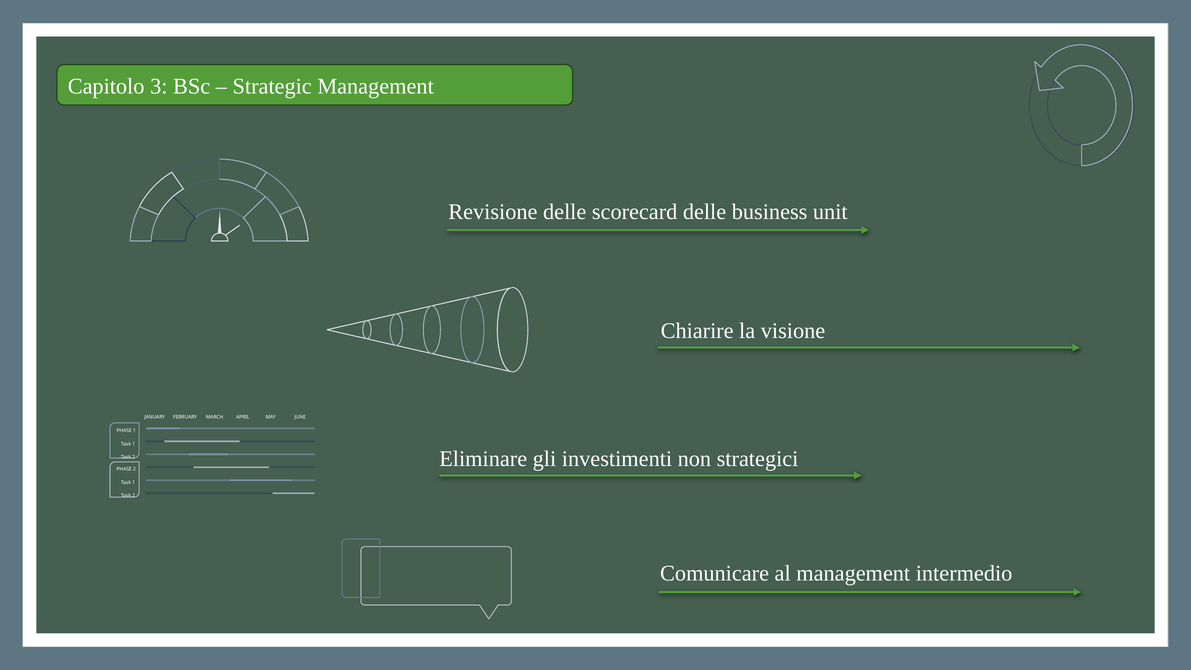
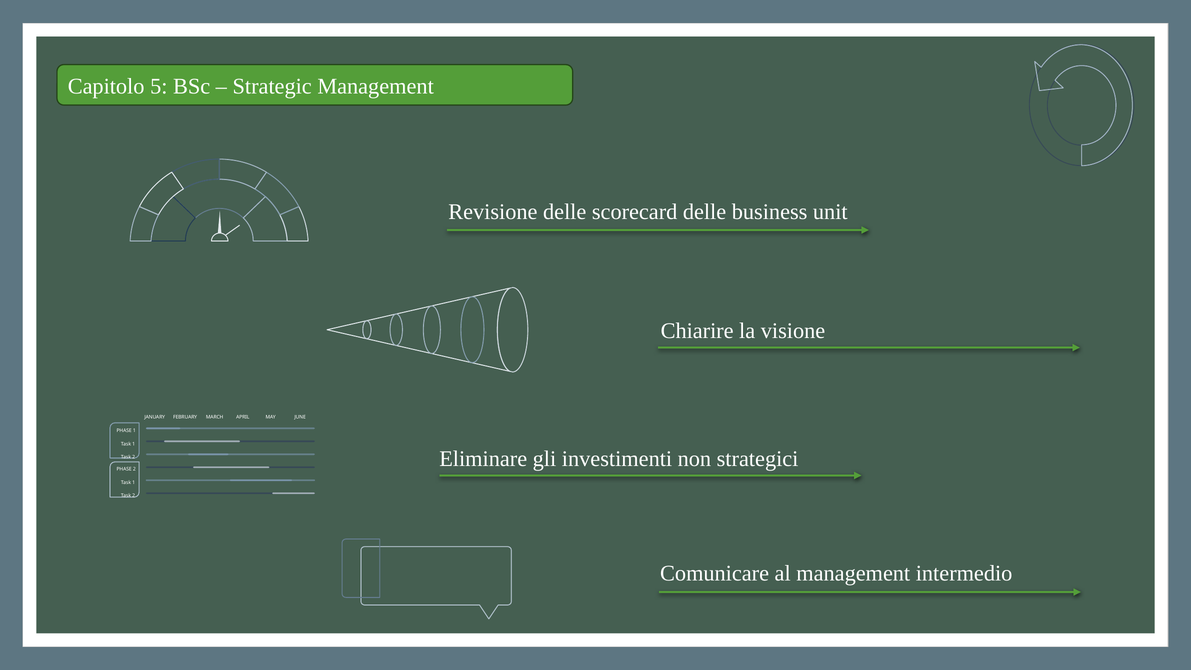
3: 3 -> 5 (159, 86)
